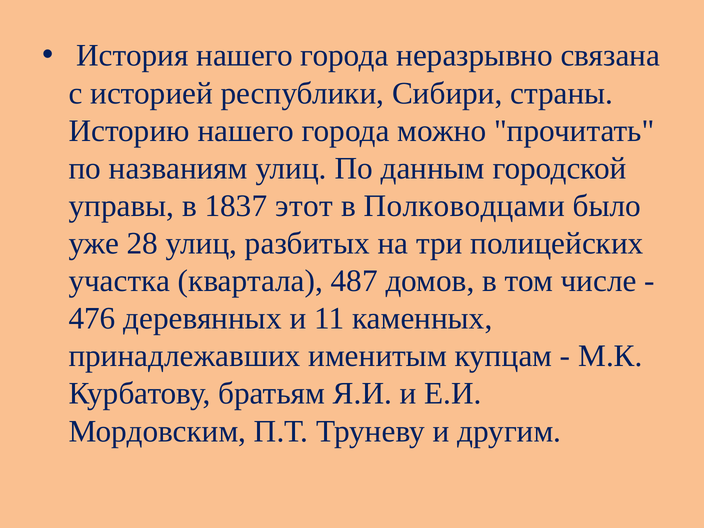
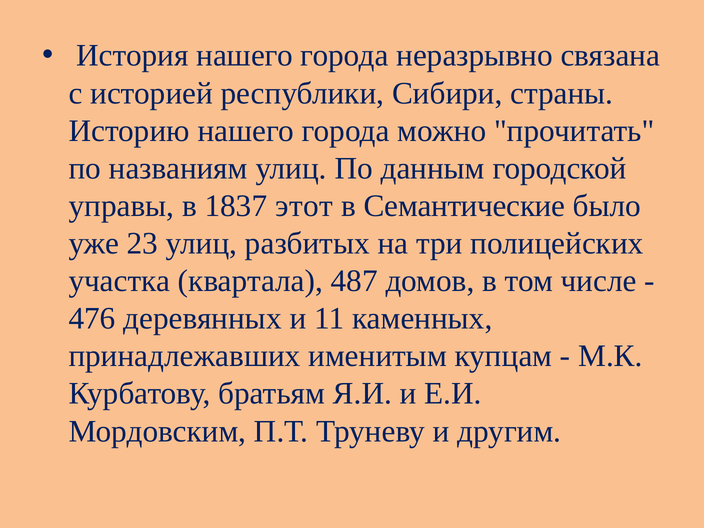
Полководцами: Полководцами -> Семантические (465, 206)
28: 28 -> 23 (142, 243)
